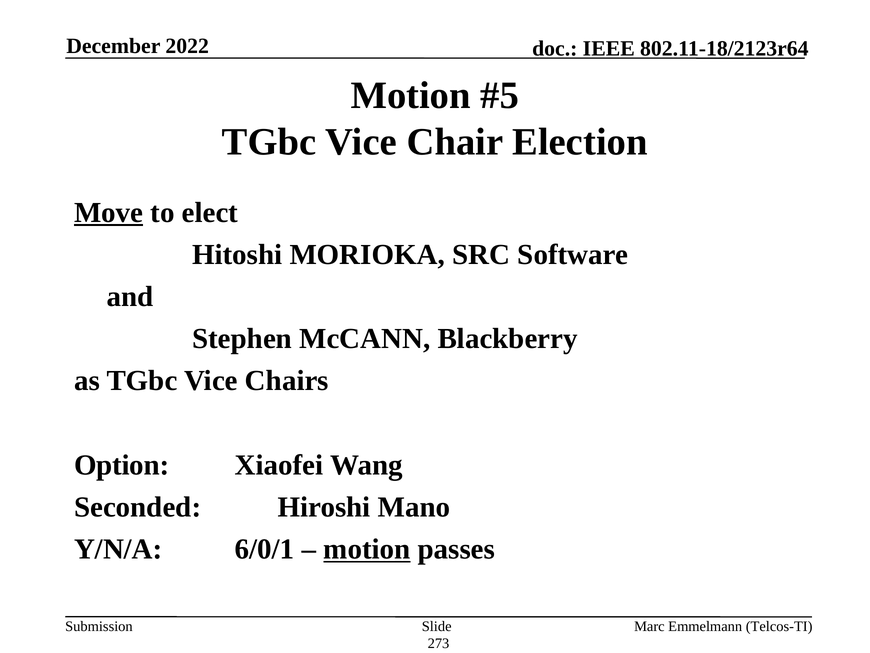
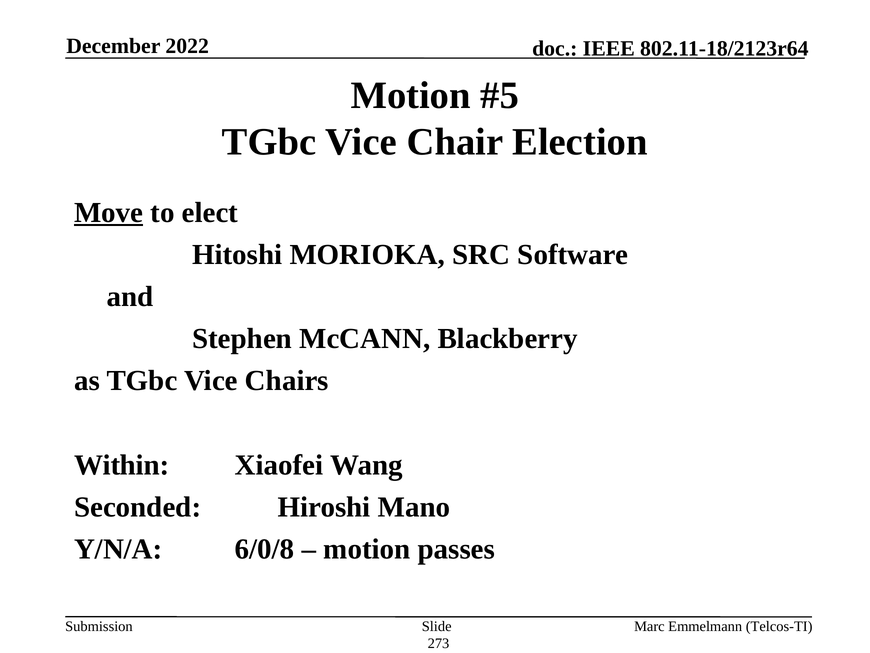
Option: Option -> Within (122, 465)
6/0/1: 6/0/1 -> 6/0/8 (265, 549)
motion underline: present -> none (367, 549)
